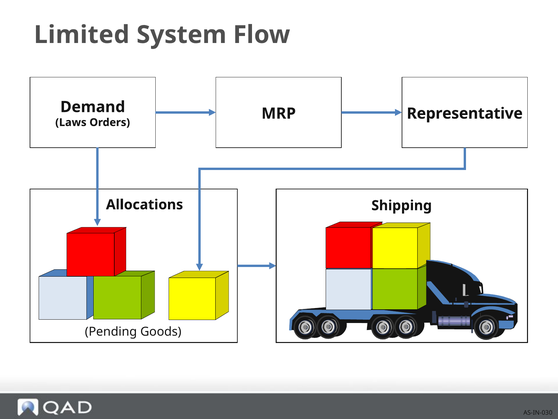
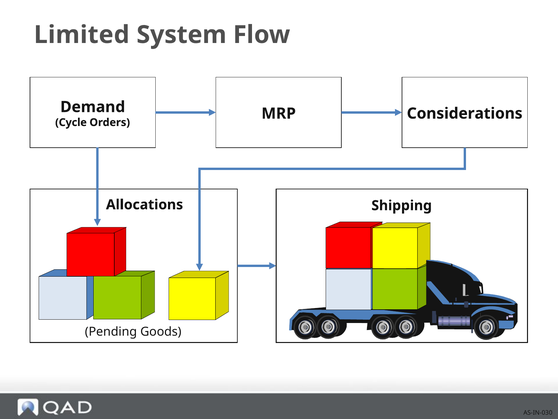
Laws: Laws -> Cycle (71, 122)
Representative: Representative -> Considerations (465, 113)
